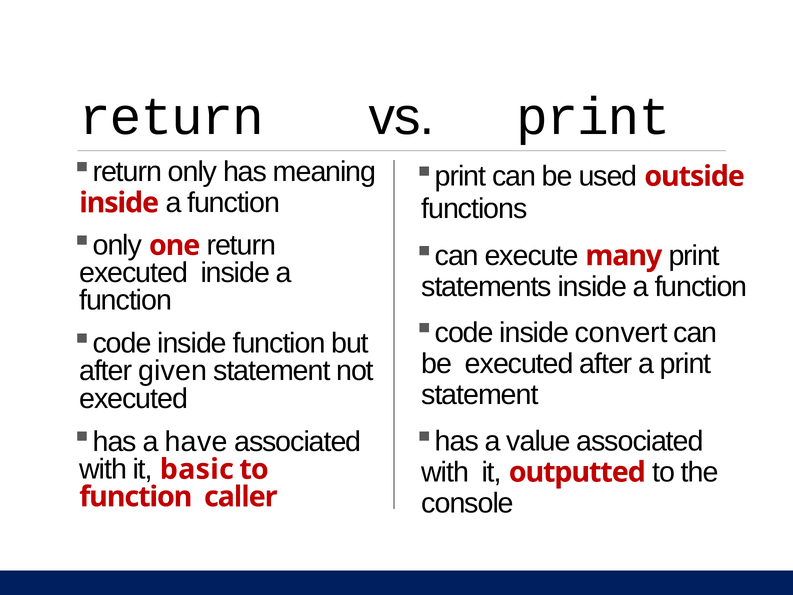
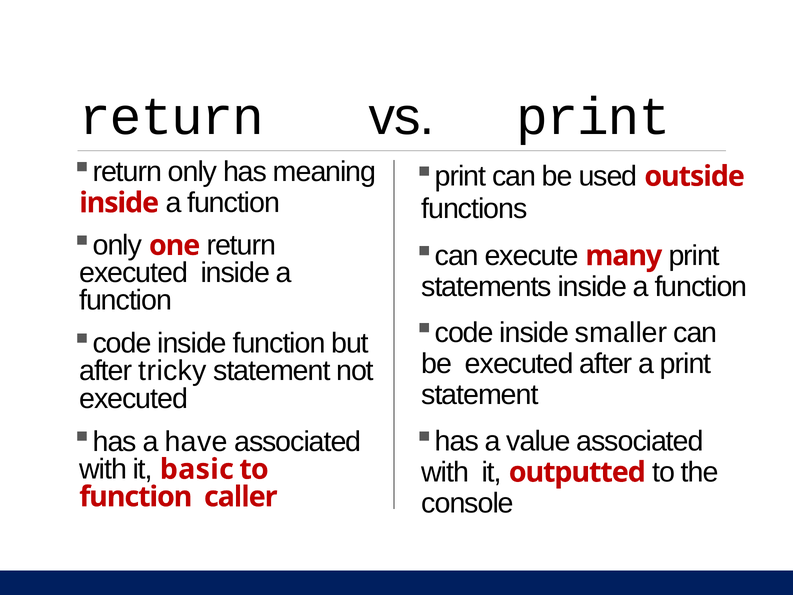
convert: convert -> smaller (621, 333)
given: given -> tricky (173, 371)
